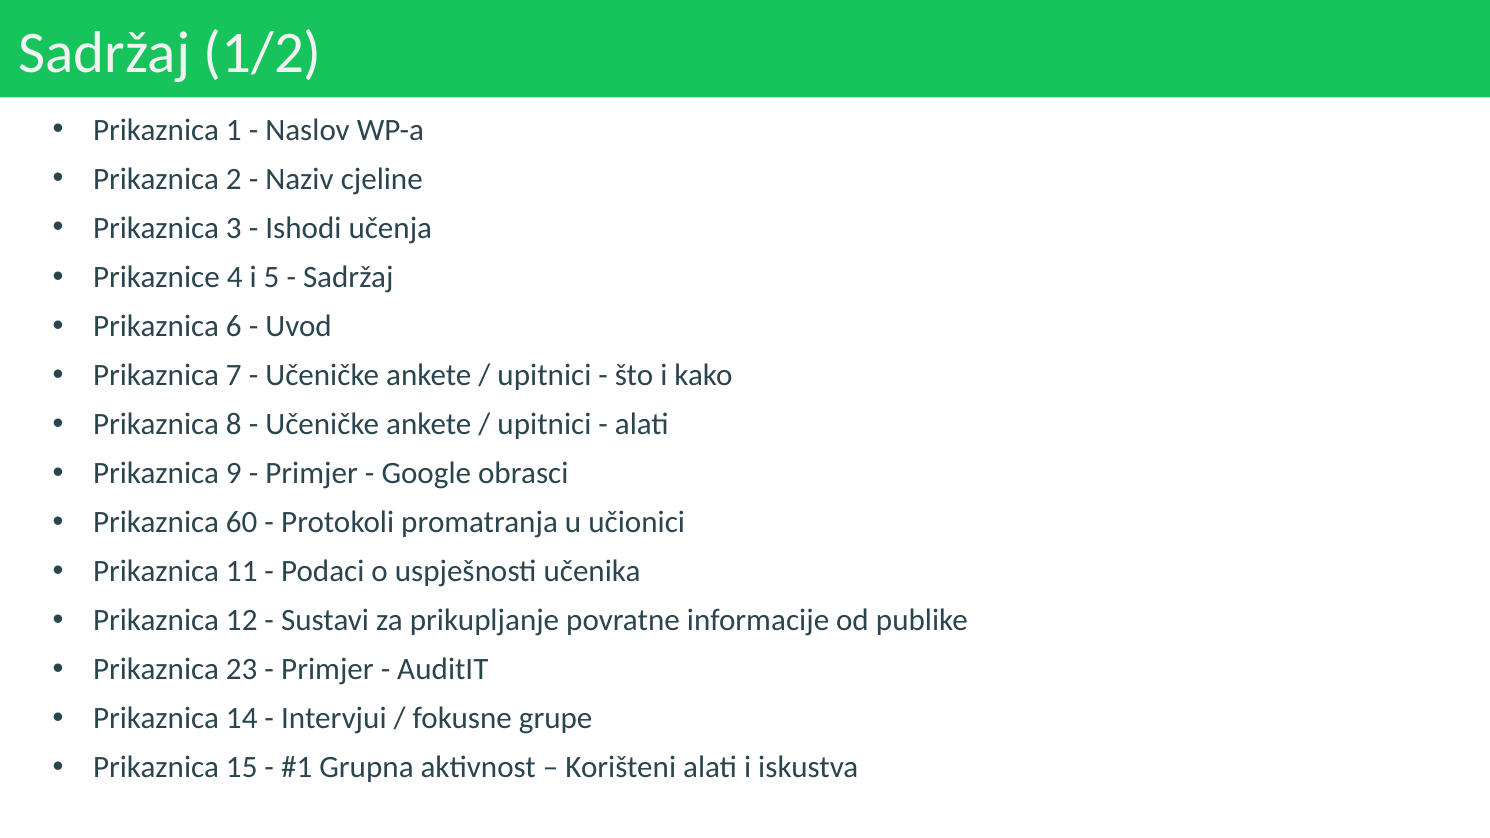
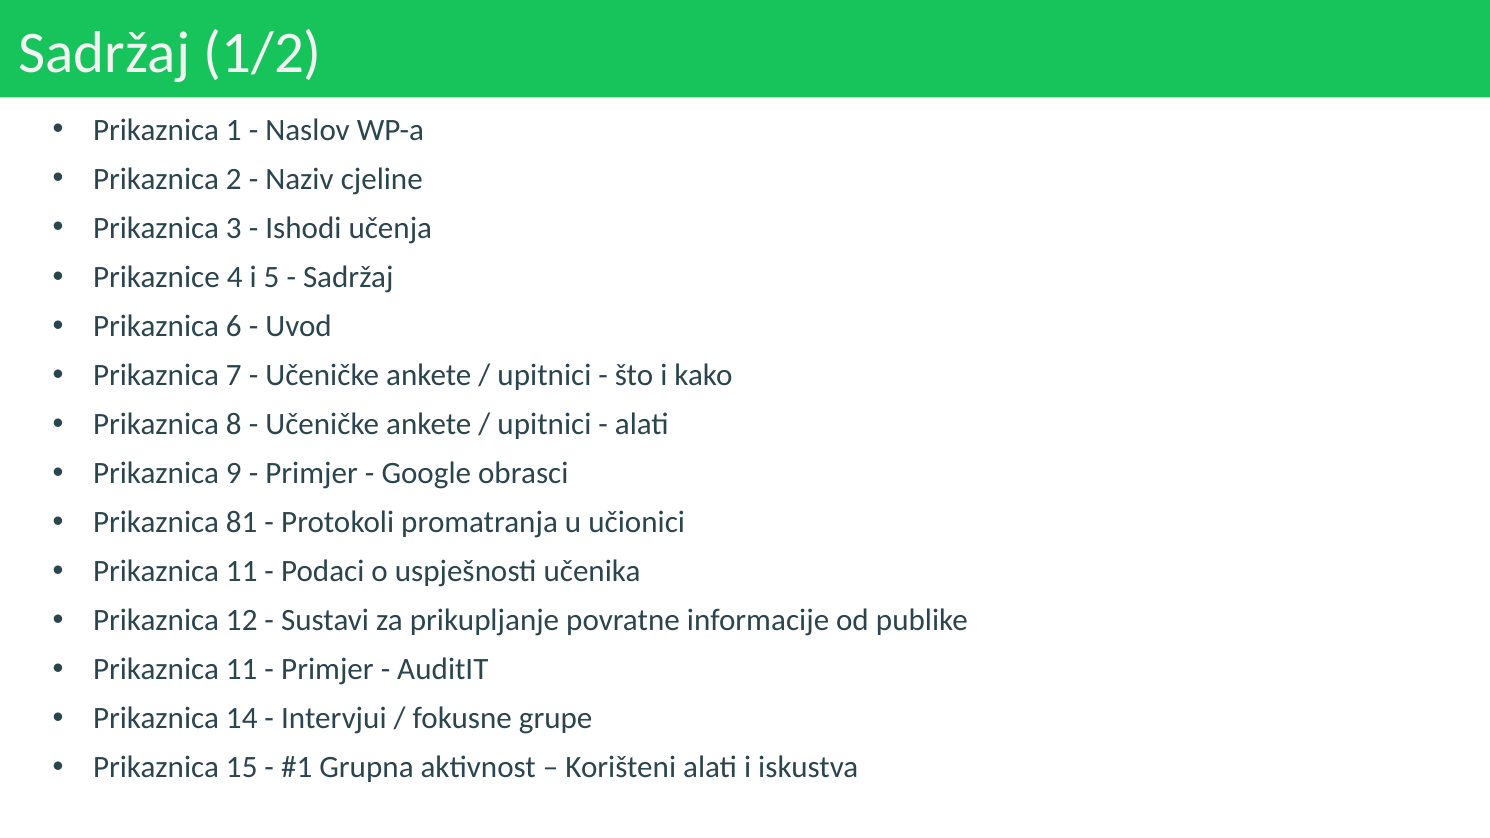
60: 60 -> 81 (242, 522)
23: 23 -> 11 (242, 670)
